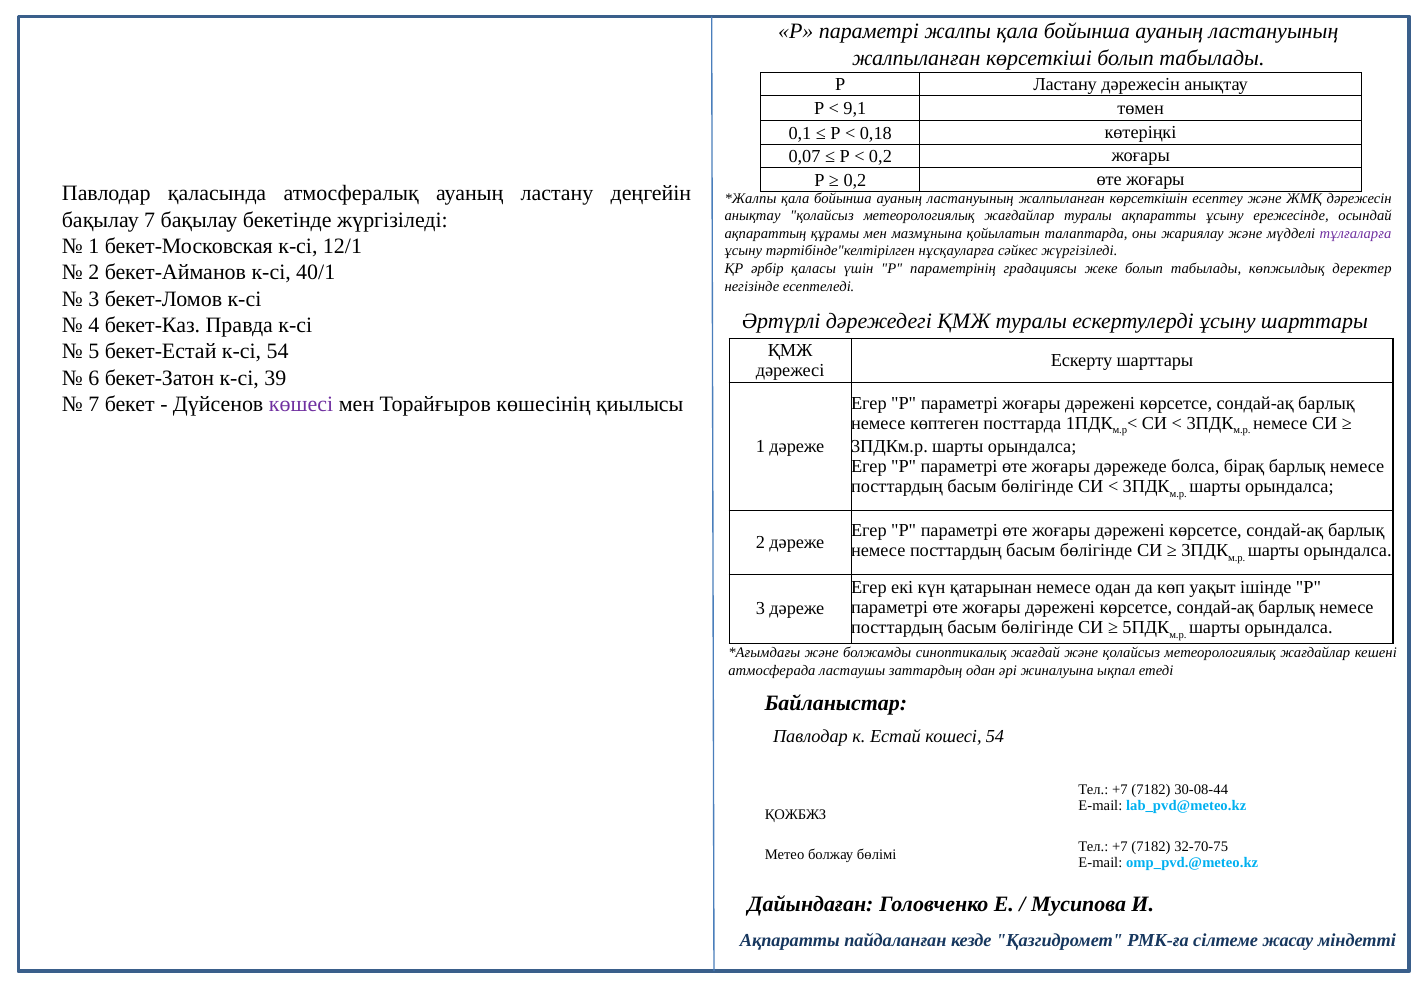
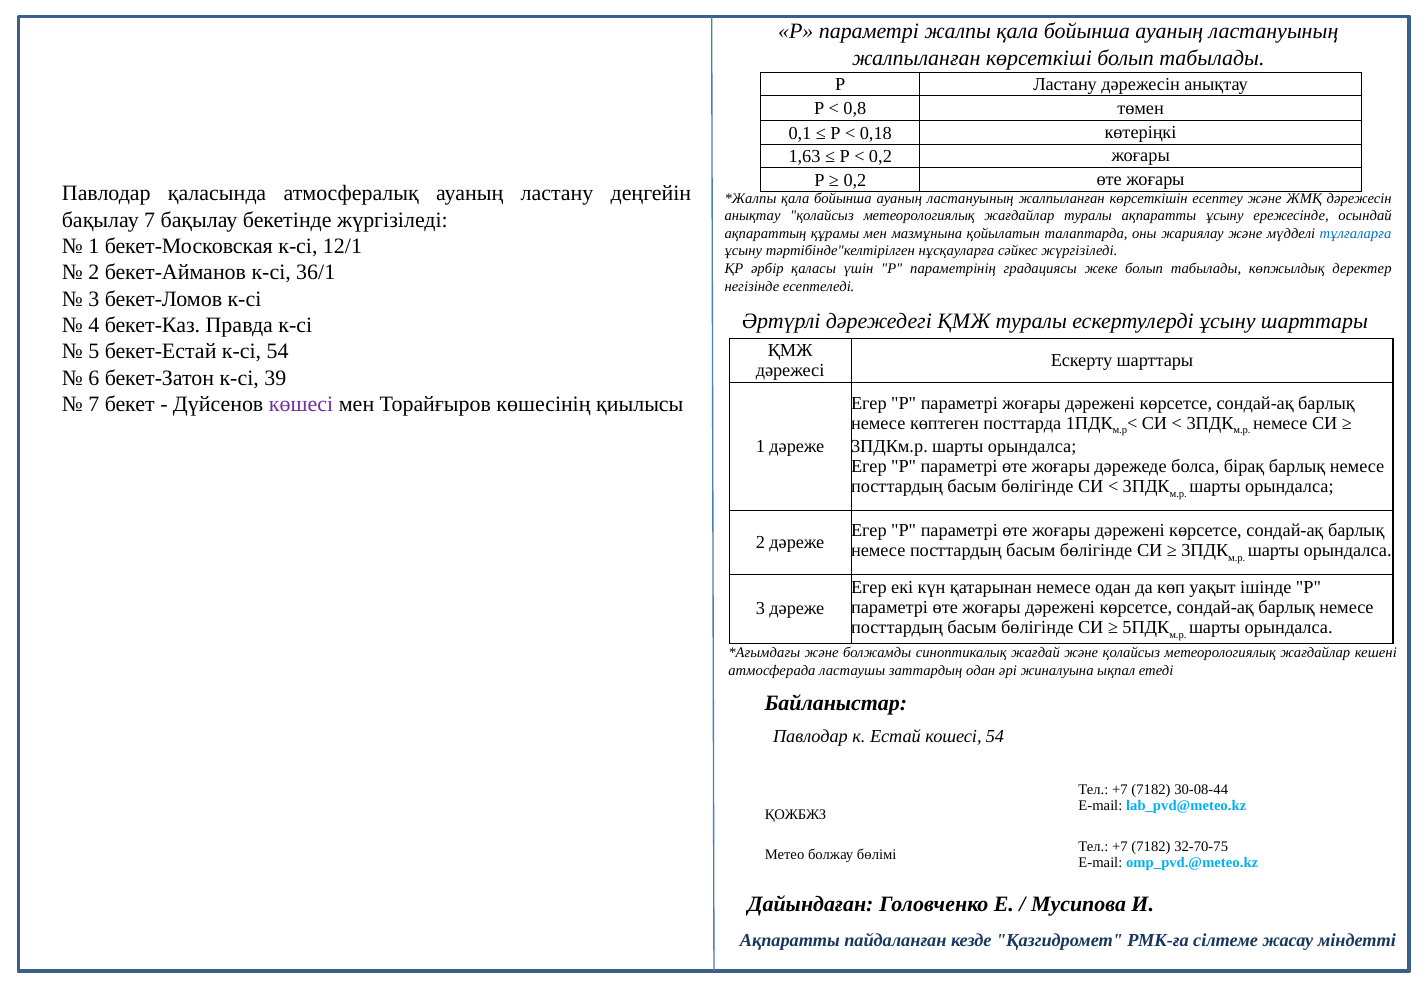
9,1: 9,1 -> 0,8 (855, 109)
0,07: 0,07 -> 1,63 (805, 157)
тұлғаларға colour: purple -> blue (1356, 234)
40/1: 40/1 -> 36/1 (316, 273)
